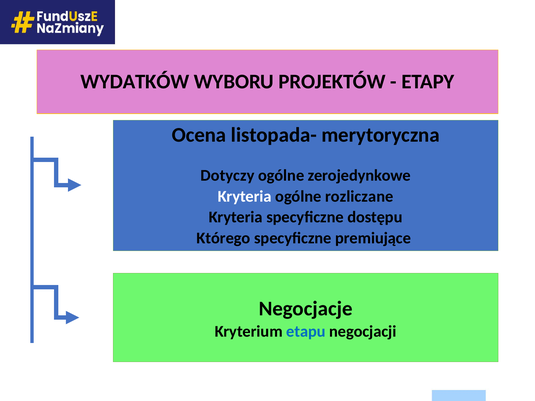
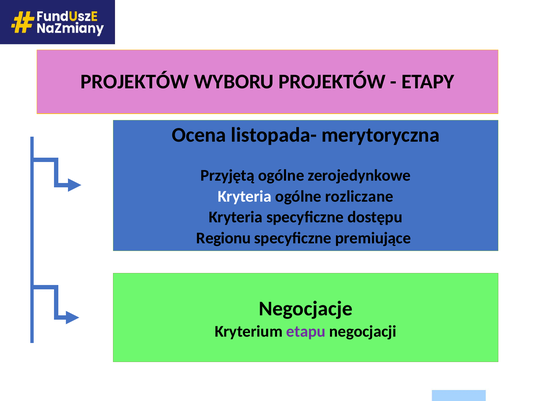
WYDATKÓW: WYDATKÓW -> PROJEKTÓW (135, 82)
Dotyczy: Dotyczy -> Przyjętą (228, 176)
Którego: Którego -> Regionu (224, 238)
etapu colour: blue -> purple (306, 332)
